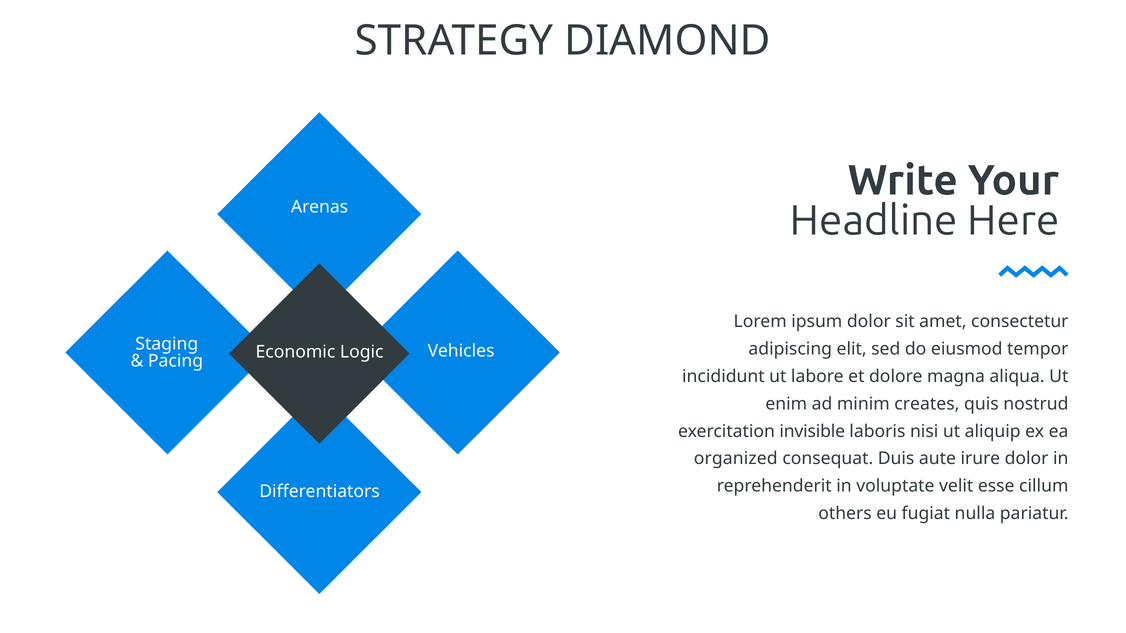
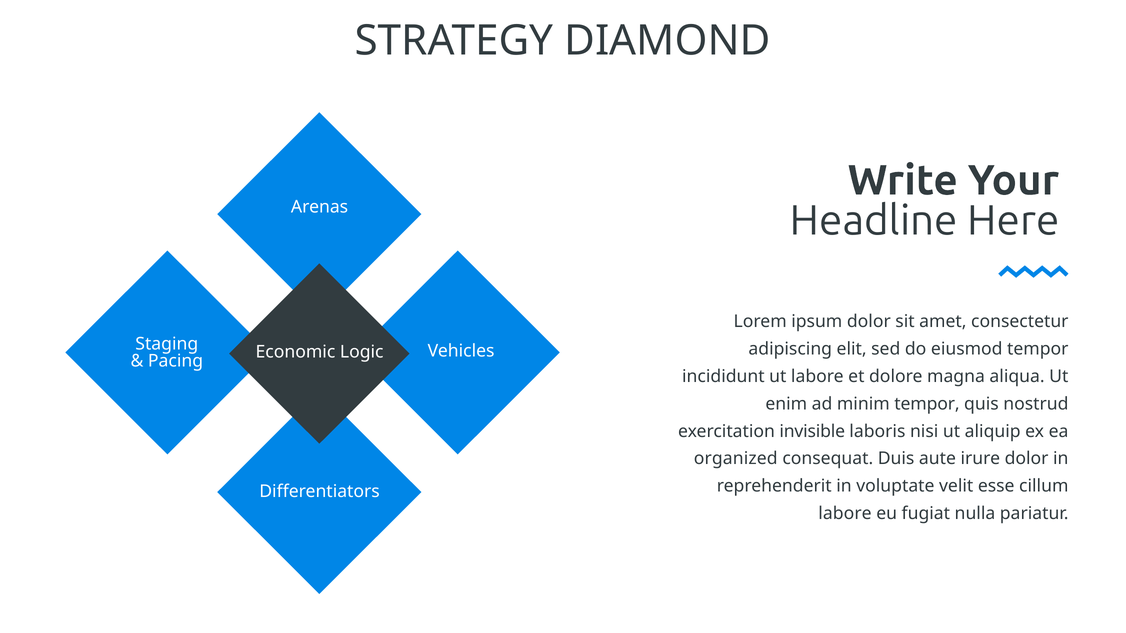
minim creates: creates -> tempor (927, 404)
others: others -> labore (845, 514)
